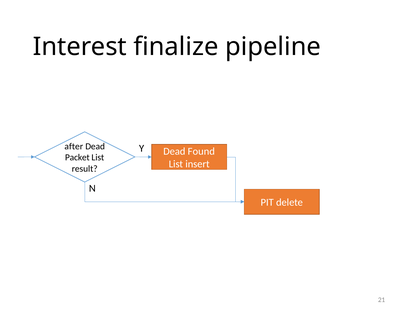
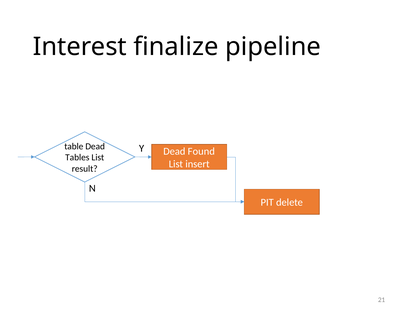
after: after -> table (74, 146)
Packet: Packet -> Tables (77, 157)
